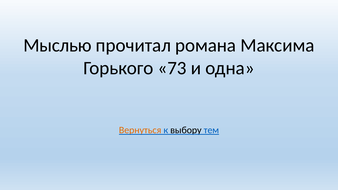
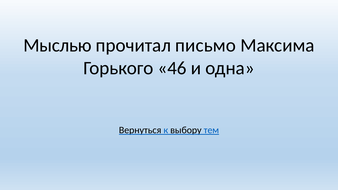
романа: романа -> письмо (206, 45)
73: 73 -> 46 (172, 68)
Вернуться colour: orange -> black (140, 130)
